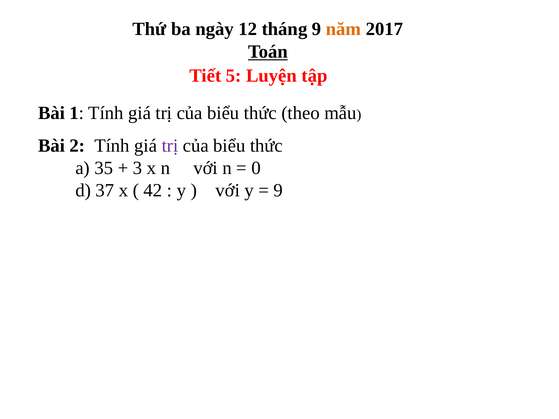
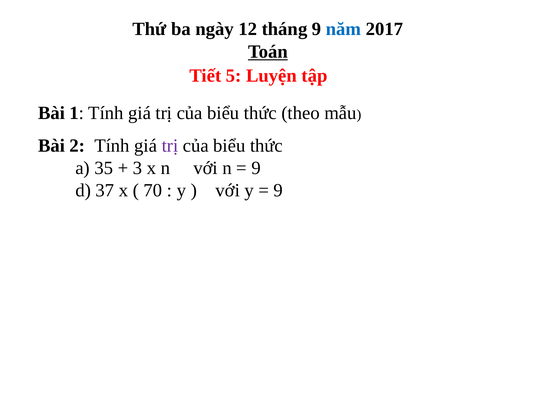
năm colour: orange -> blue (344, 29)
0: 0 -> 9 (256, 168)
42: 42 -> 70 (153, 190)
